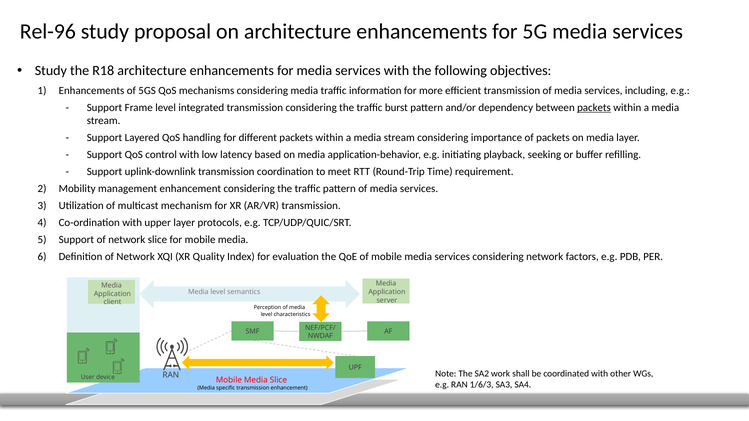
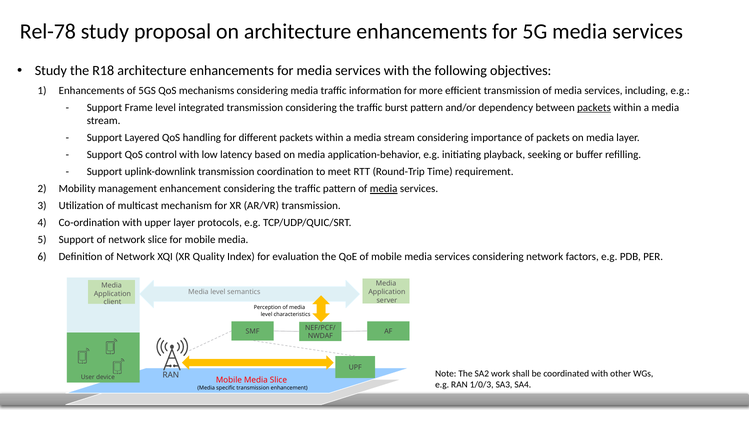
Rel-96: Rel-96 -> Rel-78 (48, 32)
media underline: none -> present (384, 189)
1/6/3: 1/6/3 -> 1/0/3 (482, 385)
